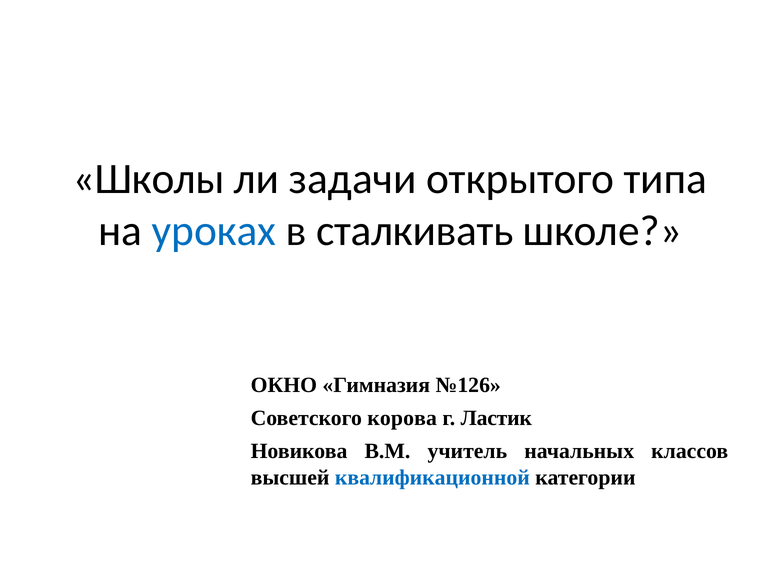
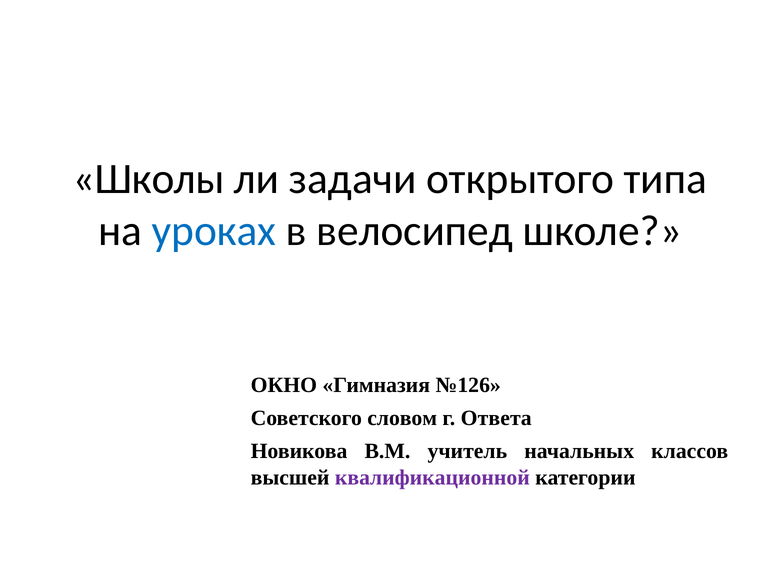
сталкивать: сталкивать -> велосипед (415, 231)
корова: корова -> словом (402, 418)
Ластик: Ластик -> Ответа (496, 418)
квалификационной colour: blue -> purple (432, 477)
